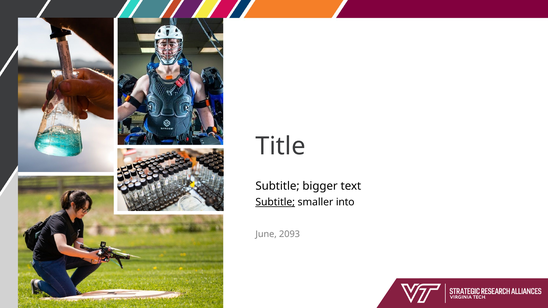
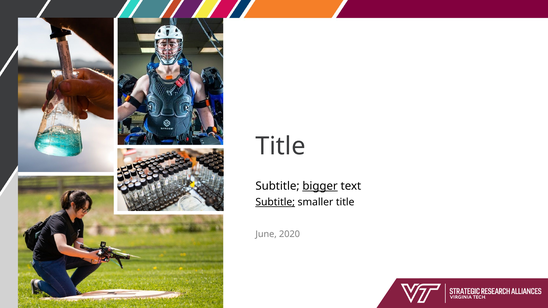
bigger underline: none -> present (320, 186)
smaller into: into -> title (345, 202)
2093: 2093 -> 2020 (290, 234)
